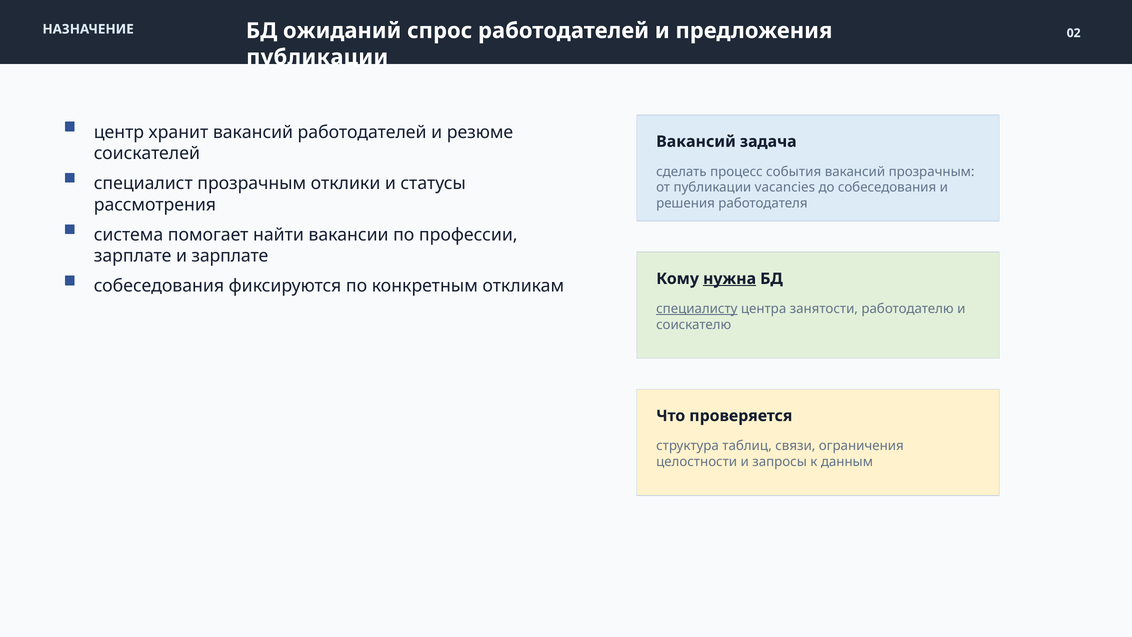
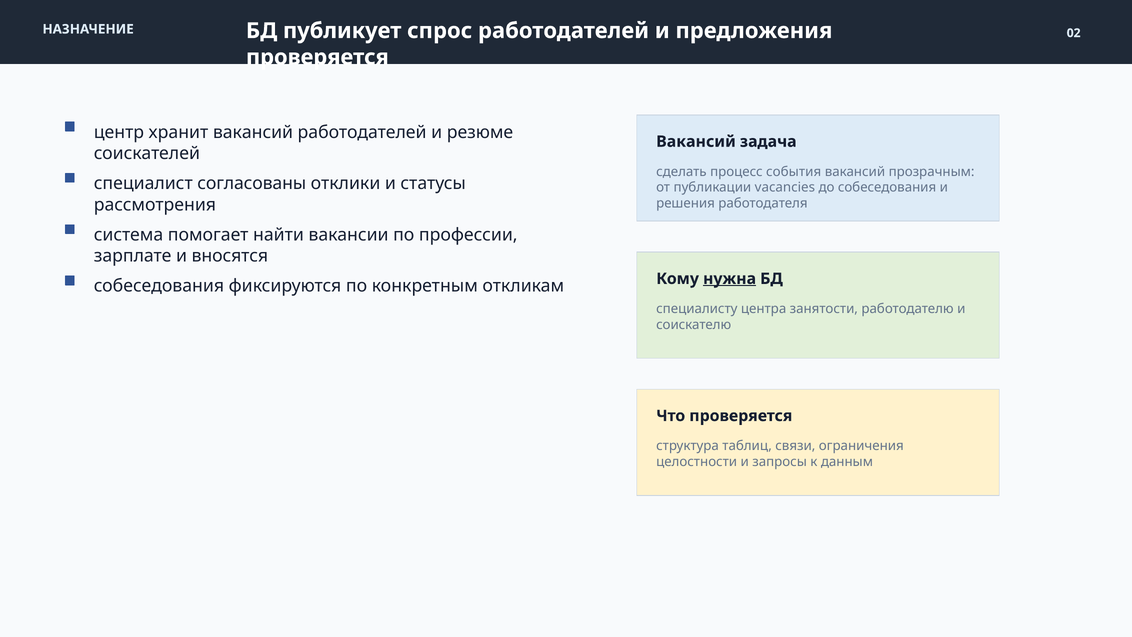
ожиданий: ожиданий -> публикует (342, 31)
публикации: публикации -> проверяется (317, 57)
специалист прозрачным: прозрачным -> согласованы (252, 183)
и зарплате: зарплате -> вносятся (230, 256)
специалисту underline: present -> none (697, 309)
